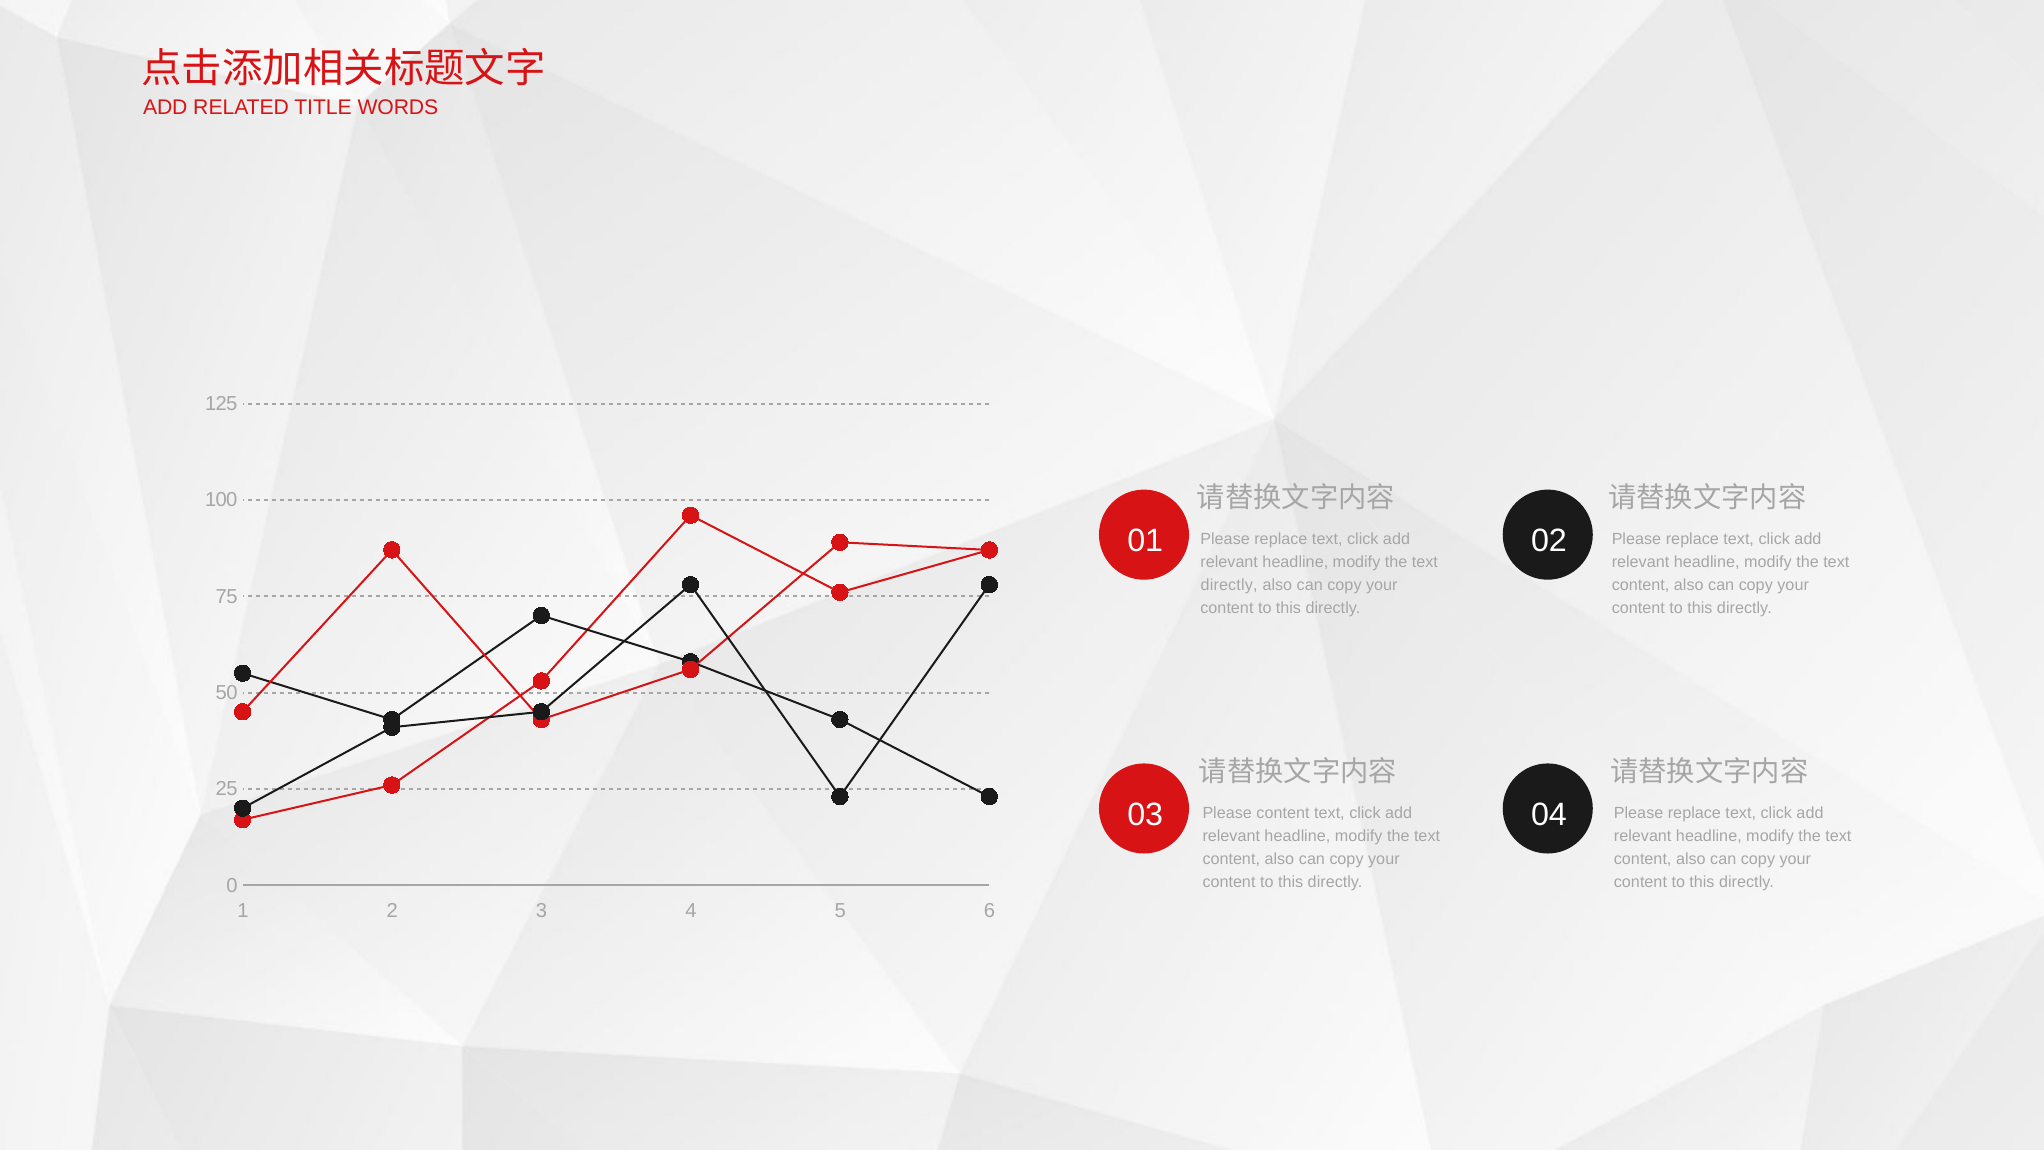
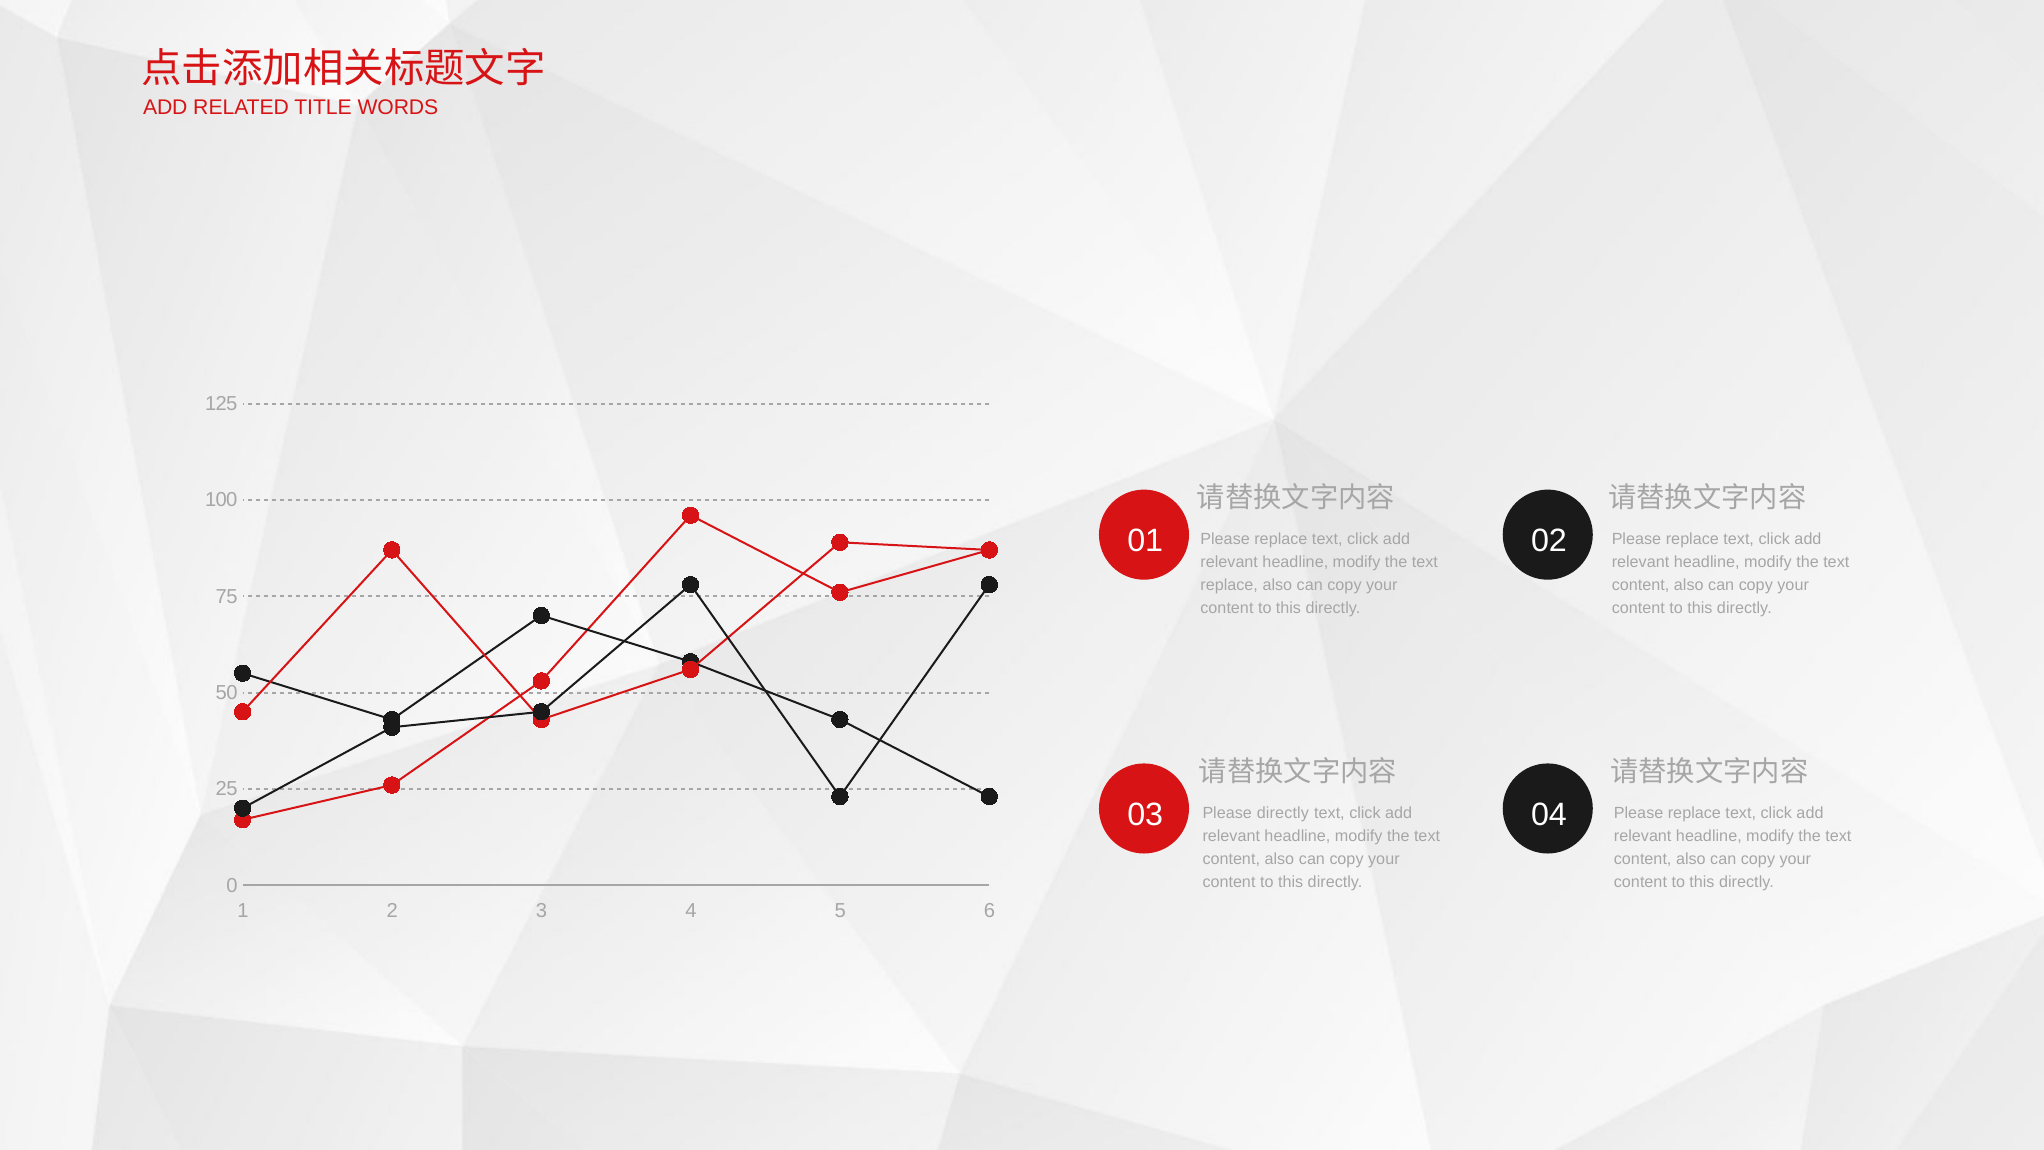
directly: directly -> replace (1229, 585)
Please content: content -> directly (1283, 813)
